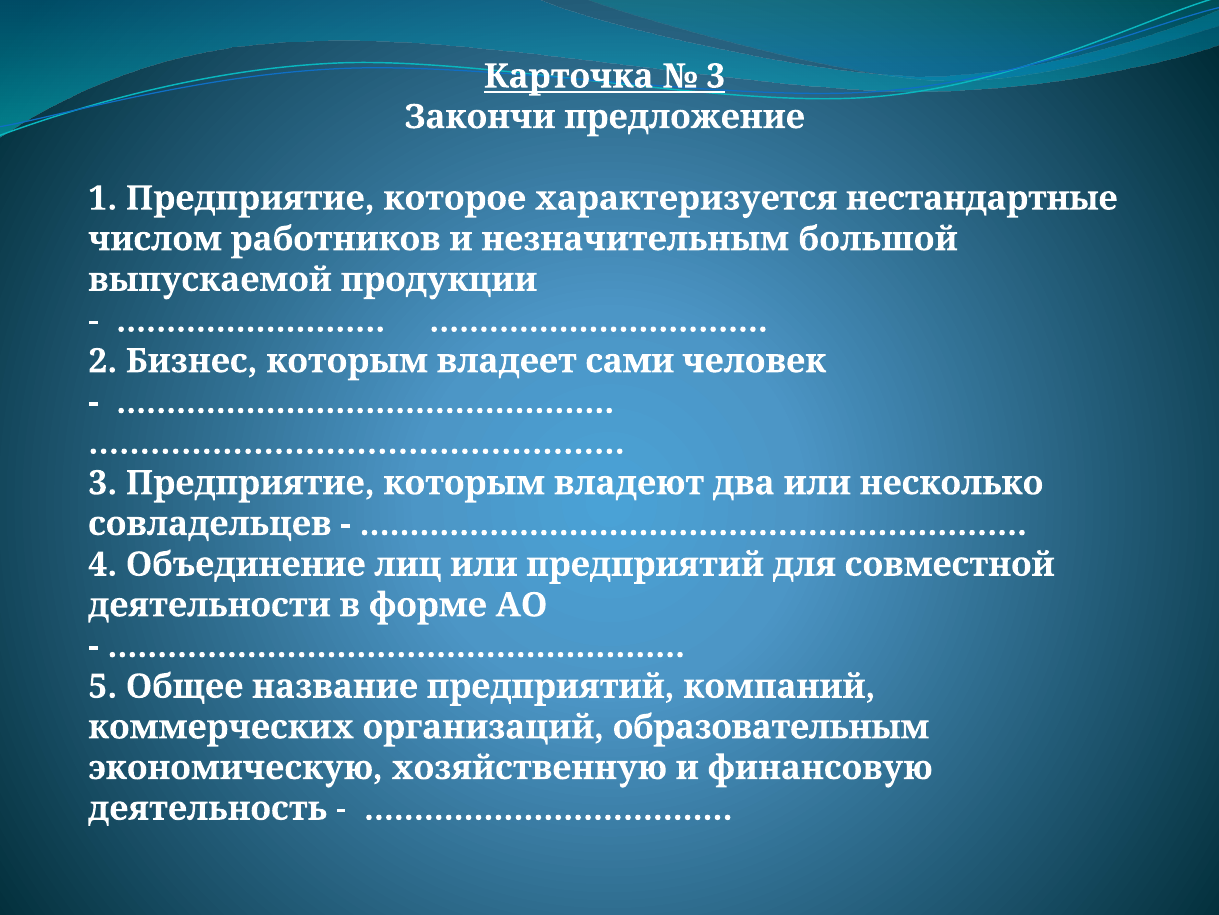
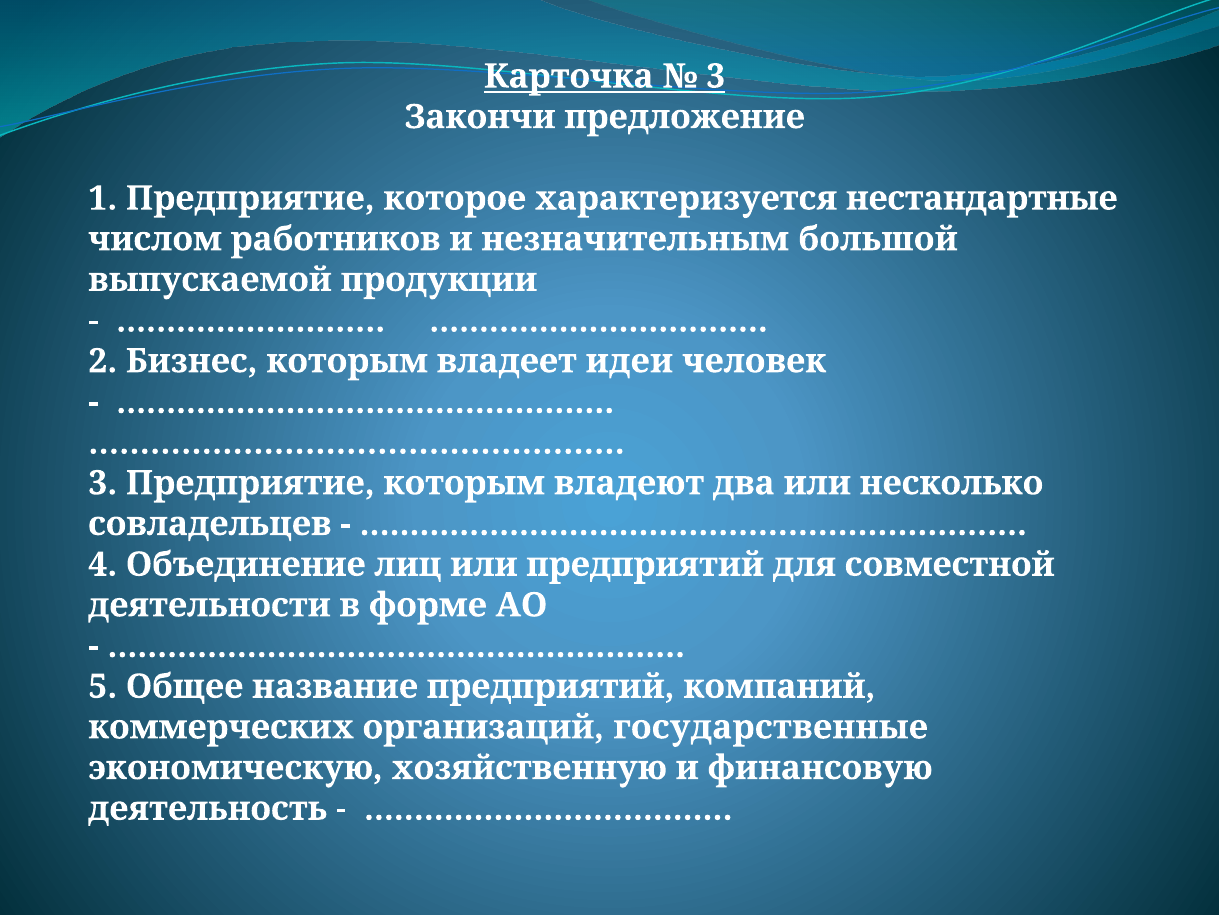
сами: сами -> идеи (629, 361)
образовательным: образовательным -> государственные (771, 727)
